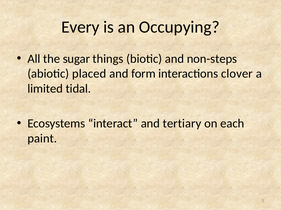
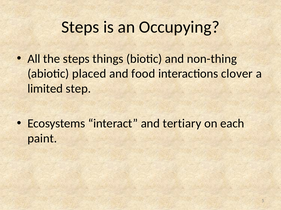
Every: Every -> Steps (80, 27)
the sugar: sugar -> steps (76, 59)
non-steps: non-steps -> non-thing (212, 59)
form: form -> food (143, 74)
tidal: tidal -> step (78, 89)
